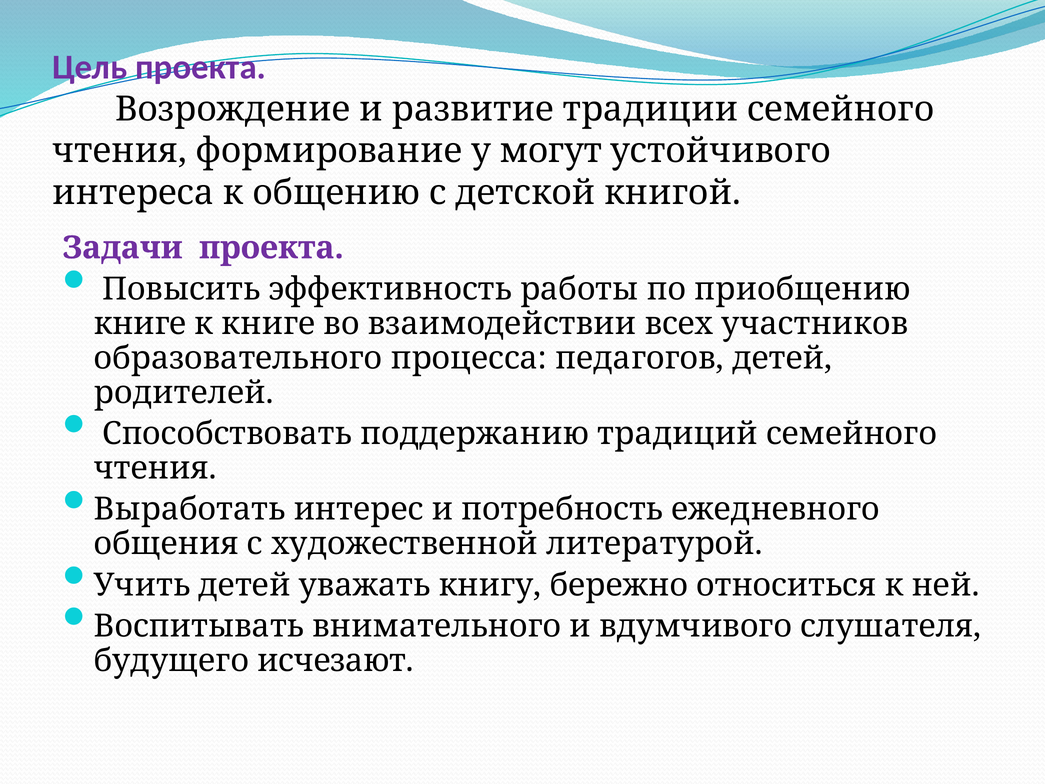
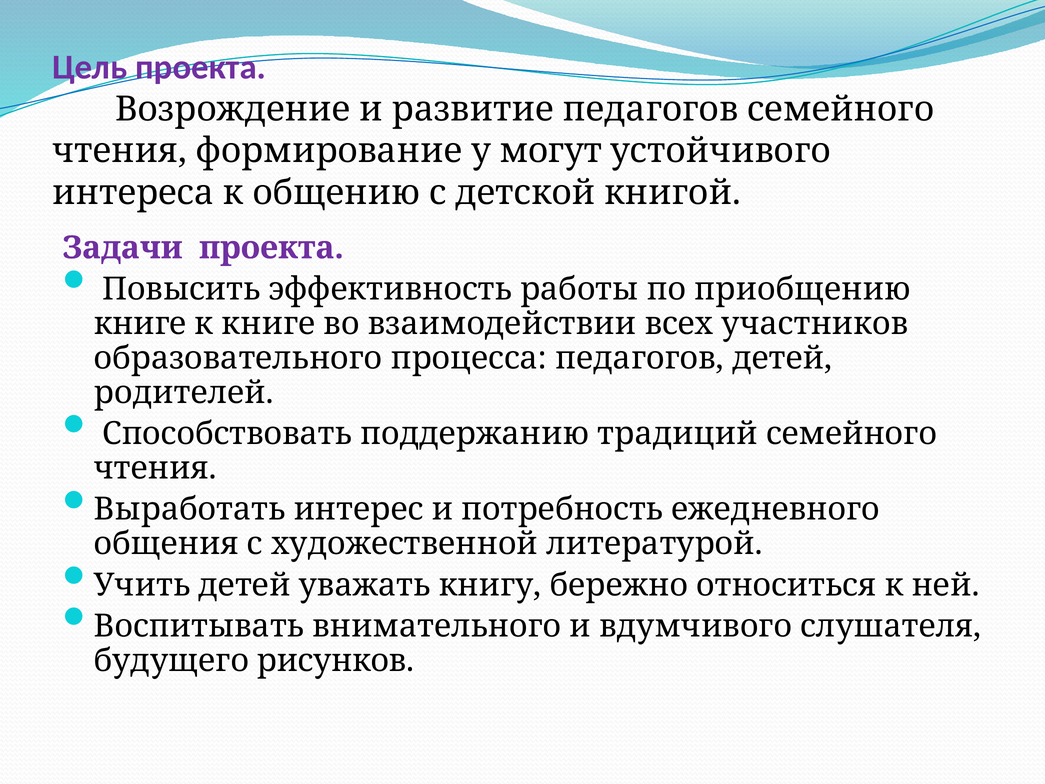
развитие традиции: традиции -> педагогов (651, 109)
исчезают: исчезают -> рисунков (335, 661)
